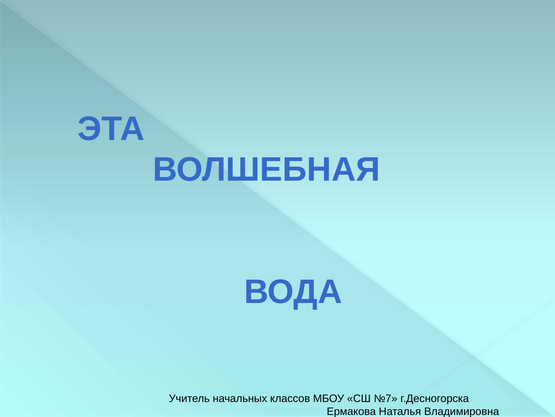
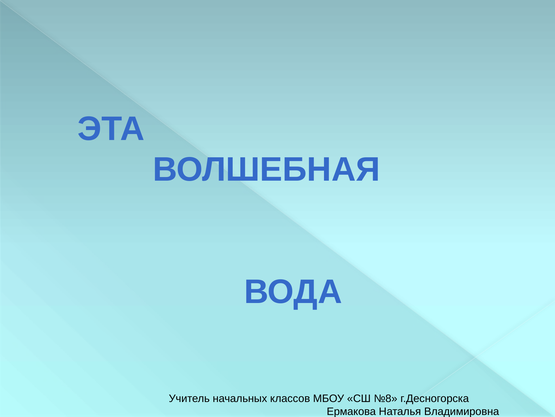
№7: №7 -> №8 (386, 398)
